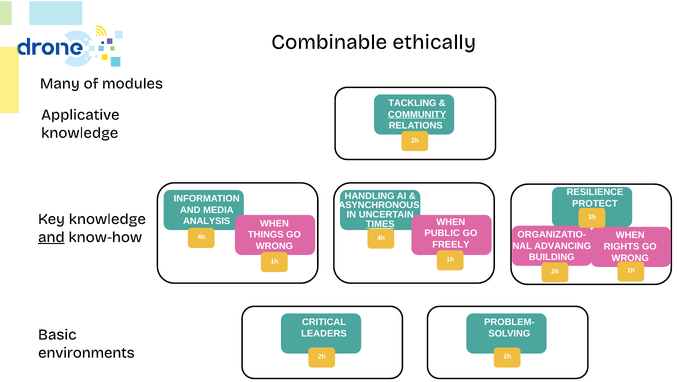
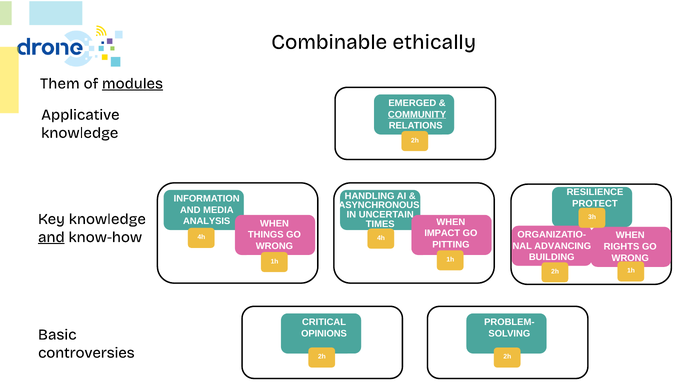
Many: Many -> Them (60, 83)
modules underline: none -> present (133, 83)
TACKLING: TACKLING -> EMERGED (412, 103)
TIMES underline: present -> none (380, 224)
PUBLIC: PUBLIC -> IMPACT (442, 233)
FREELY: FREELY -> PITTING (451, 245)
LEADERS: LEADERS -> OPINIONS (324, 333)
environments: environments -> controversies (86, 353)
